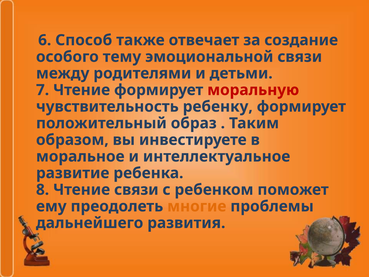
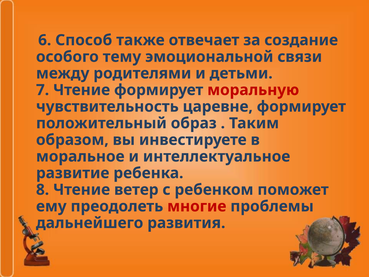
ребенку: ребенку -> царевне (218, 107)
Чтение связи: связи -> ветер (136, 190)
многие colour: orange -> red (197, 206)
